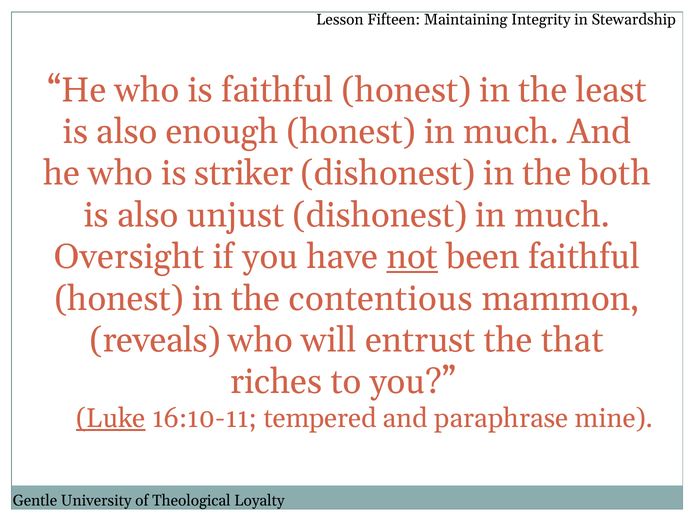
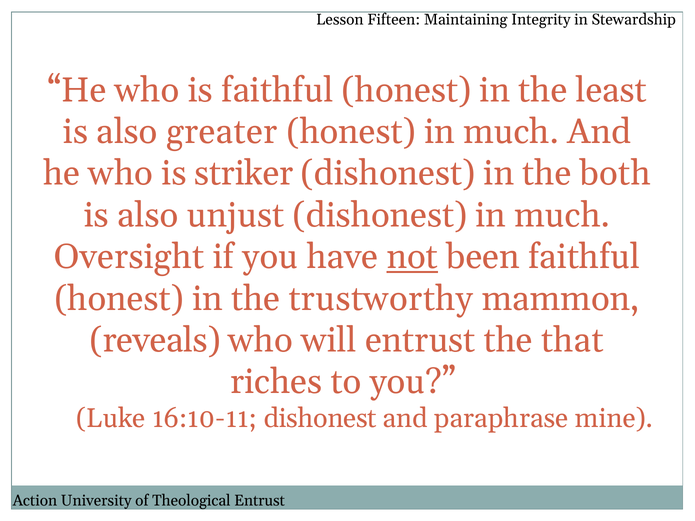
enough: enough -> greater (222, 132)
contentious: contentious -> trustworthy (381, 299)
Luke underline: present -> none (111, 419)
16:10-11 tempered: tempered -> dishonest (320, 419)
Gentle: Gentle -> Action (35, 501)
Theological Loyalty: Loyalty -> Entrust (260, 501)
